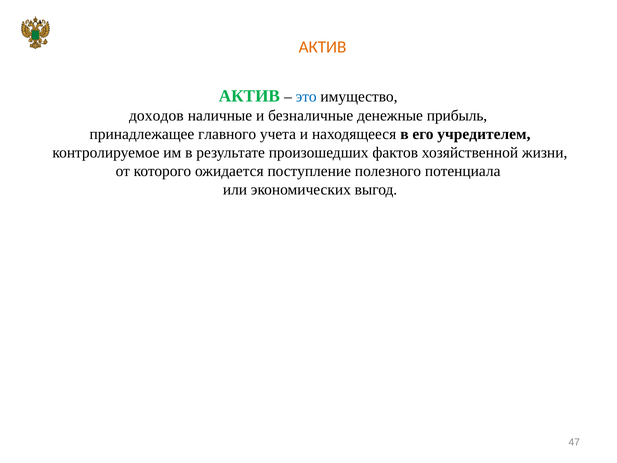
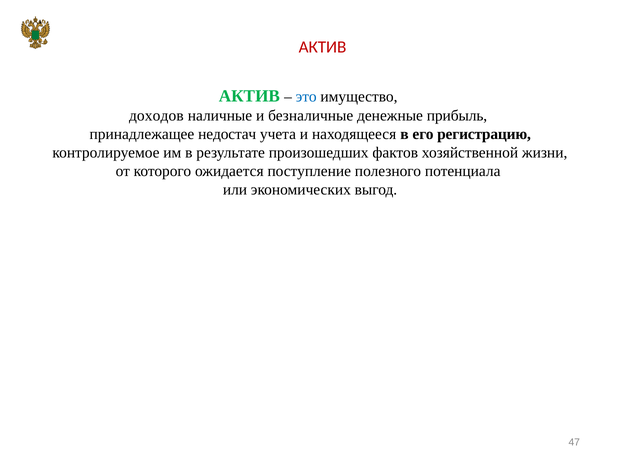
АКТИВ colour: orange -> red (323, 47)
главного: главного -> недостач (227, 134)
учредителем: учредителем -> регистрацию (484, 134)
